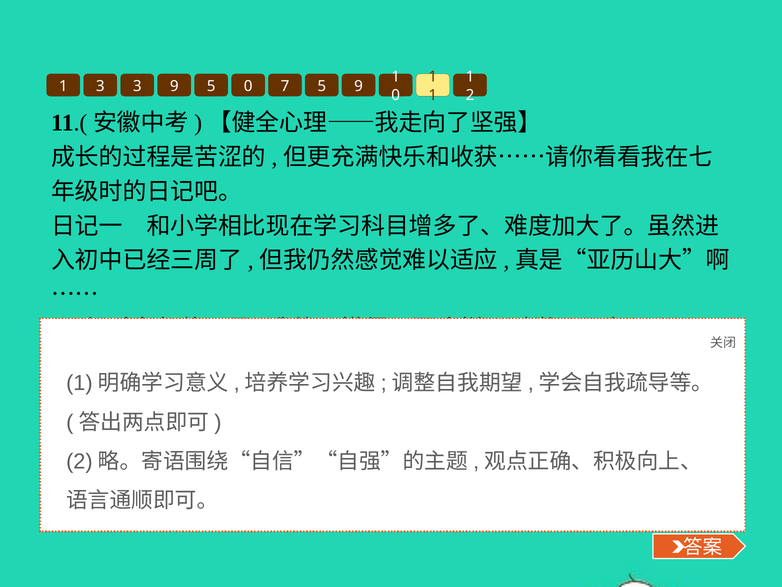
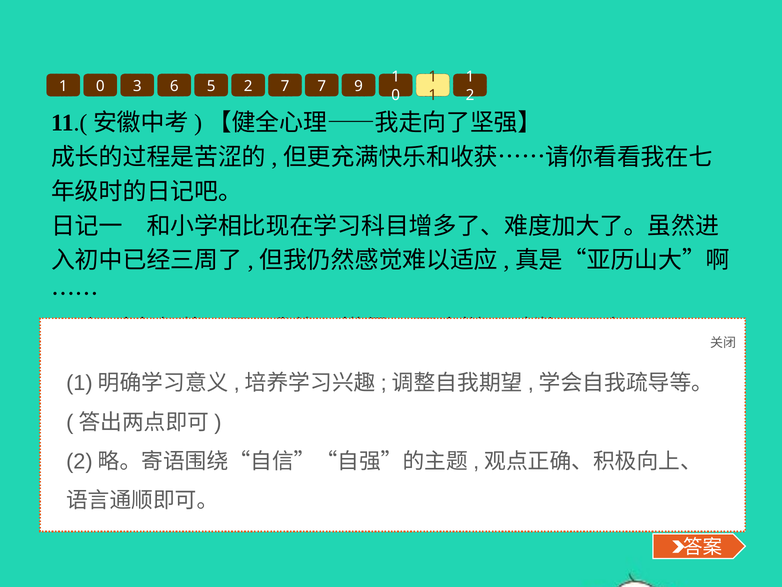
3: 3 -> 0 (100, 86)
3 9: 9 -> 6 (174, 86)
5 0: 0 -> 2 (248, 86)
7 5: 5 -> 7 (322, 86)
